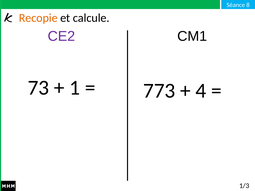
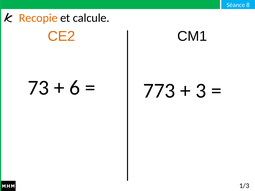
CE2 colour: purple -> orange (61, 36)
1: 1 -> 6 (75, 88)
4: 4 -> 3 (201, 91)
